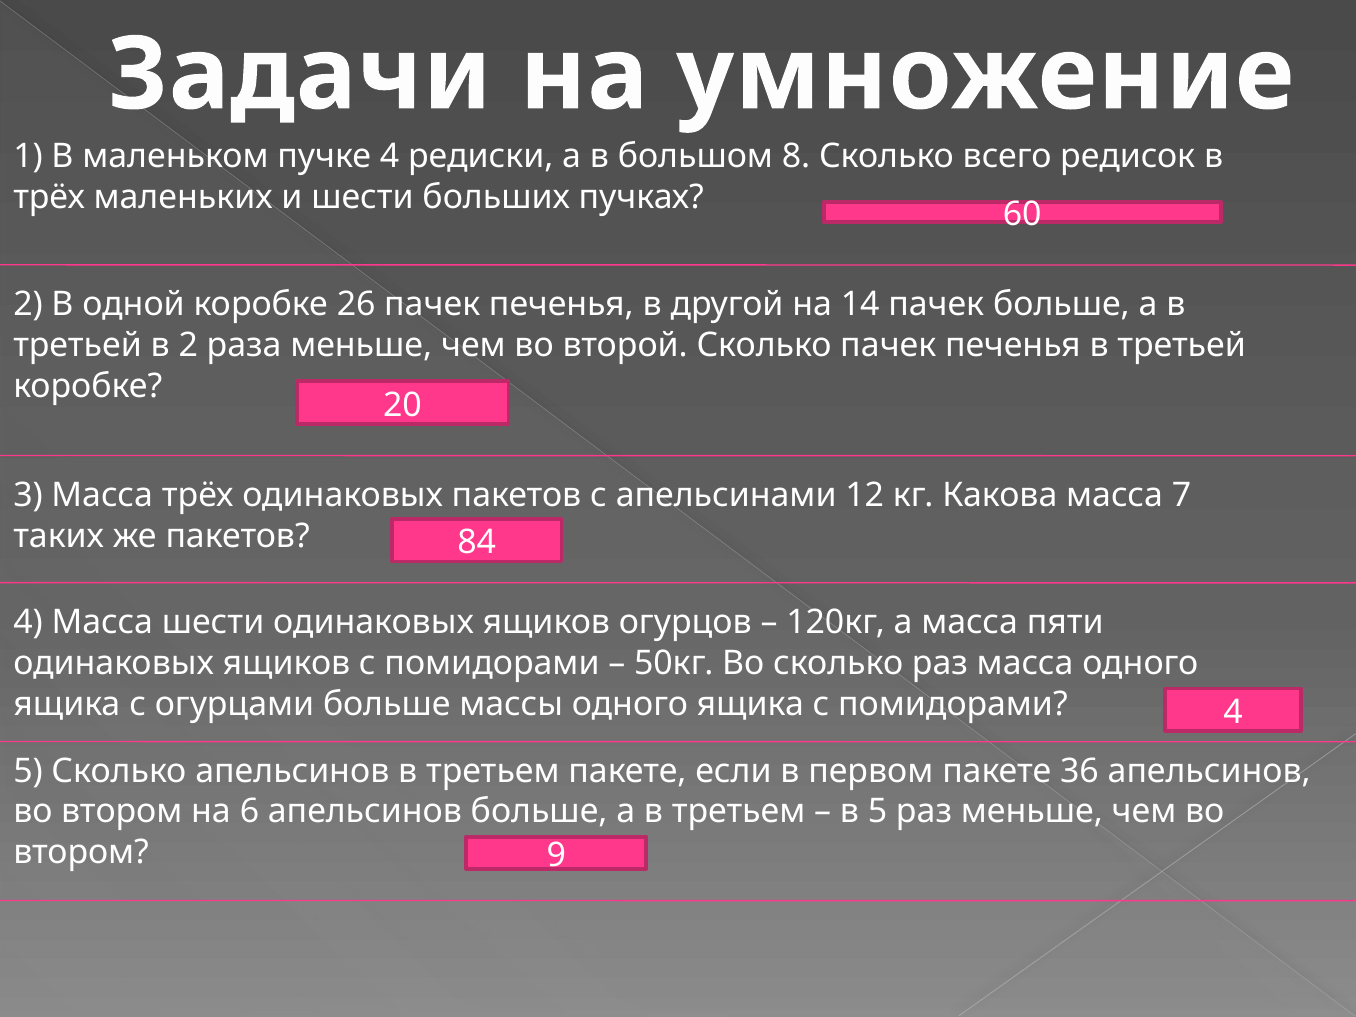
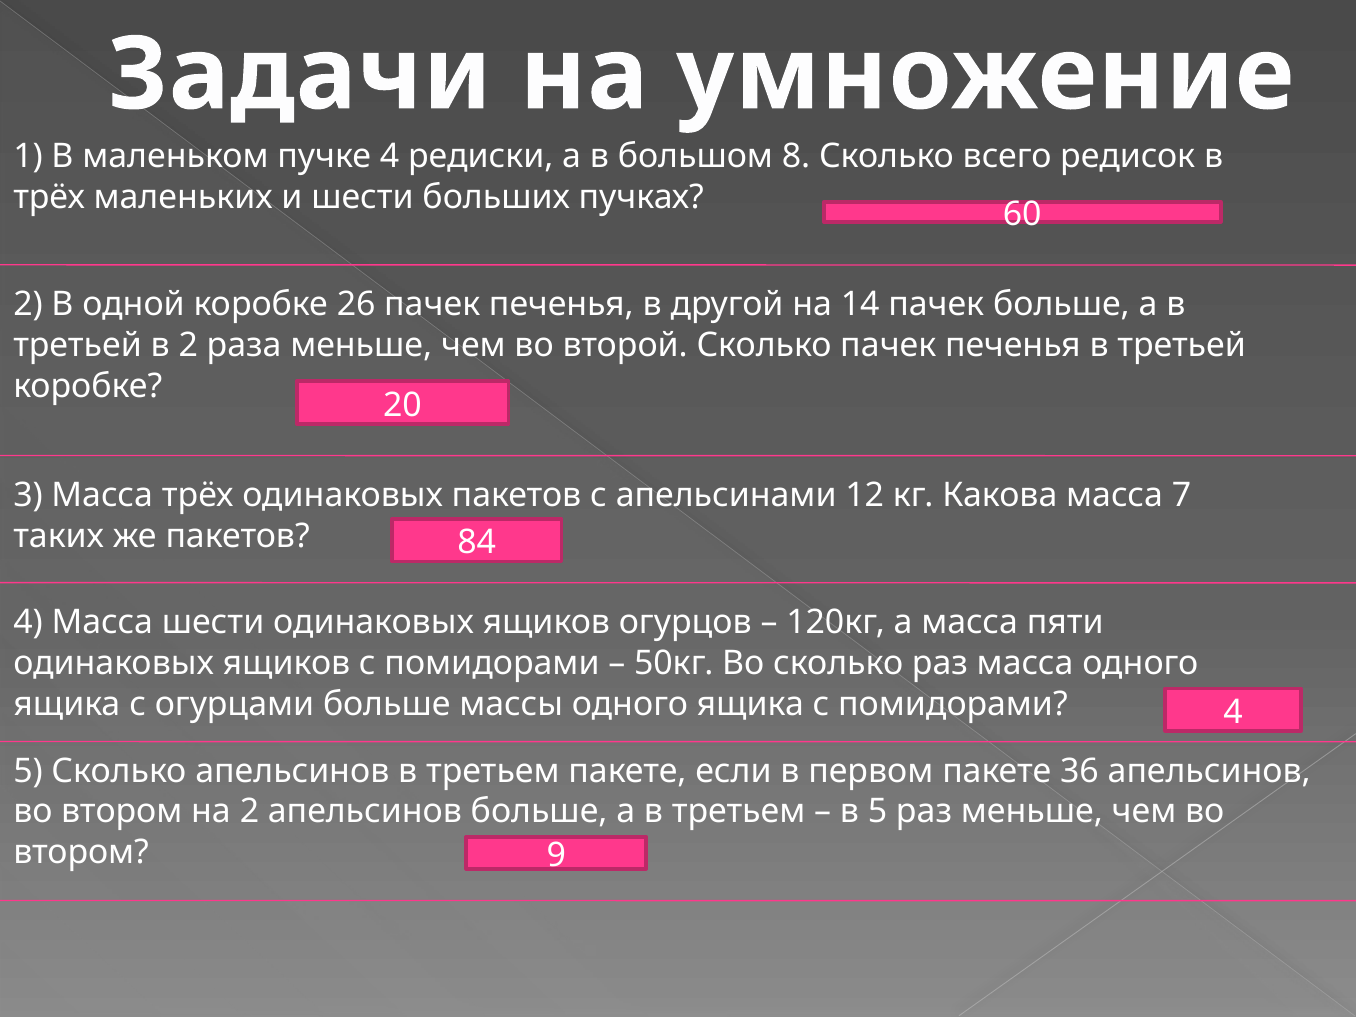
на 6: 6 -> 2 (249, 812)
